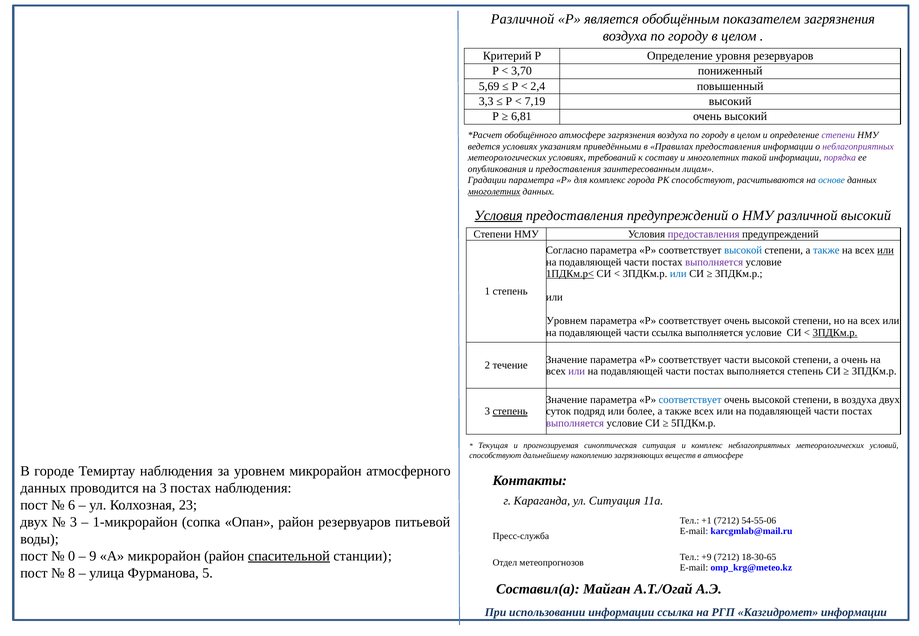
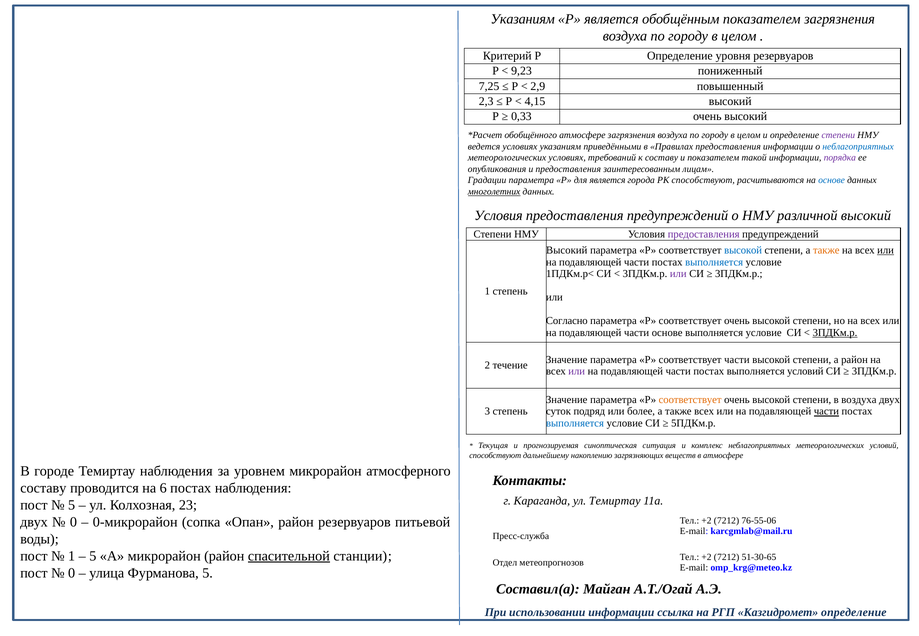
Различной: Различной -> Указаниям (523, 19)
3,70: 3,70 -> 9,23 (522, 71)
5,69: 5,69 -> 7,25 (489, 86)
2,4: 2,4 -> 2,9 (538, 86)
3,3: 3,3 -> 2,3 (486, 101)
7,19: 7,19 -> 4,15 (535, 101)
6,81: 6,81 -> 0,33 (521, 117)
неблагоприятных colour: purple -> blue (858, 147)
и многолетних: многолетних -> показателем (713, 158)
для комплекс: комплекс -> является (607, 180)
Условия underline: present -> none (498, 215)
Согласно: Согласно -> Высокий (567, 250)
также colour: blue -> orange (826, 250)
выполняется colour: purple -> blue (714, 262)
1ПДКм.р< underline: present -> none (570, 274)
или colour: blue -> purple (678, 274)
Уровнем: Уровнем -> Согласно (567, 321)
части ссылка: ссылка -> основе (667, 333)
а очень: очень -> район (855, 360)
выполняется степень: степень -> условий (805, 371)
соответствует colour: blue -> orange (690, 400)
степень underline: present -> none (510, 412)
части underline: none -> present (826, 412)
выполняется colour: purple -> blue (575, 423)
данных: данных -> составу (43, 488)
на 3: 3 -> 6 (163, 488)
ул Ситуация: Ситуация -> Темиртау (615, 501)
6: 6 -> 5 (72, 505)
3: 3 -> 0 (73, 522)
1-микрорайон: 1-микрорайон -> 0-микрорайон (135, 522)
+1: +1 -> +2 (706, 521)
54-55-06: 54-55-06 -> 76-55-06 (759, 521)
0: 0 -> 1 (72, 556)
9: 9 -> 5 (93, 556)
+9: +9 -> +2 (706, 557)
18-30-65: 18-30-65 -> 51-30-65 (759, 557)
8: 8 -> 0 (72, 573)
Казгидромет информации: информации -> определение (854, 613)
